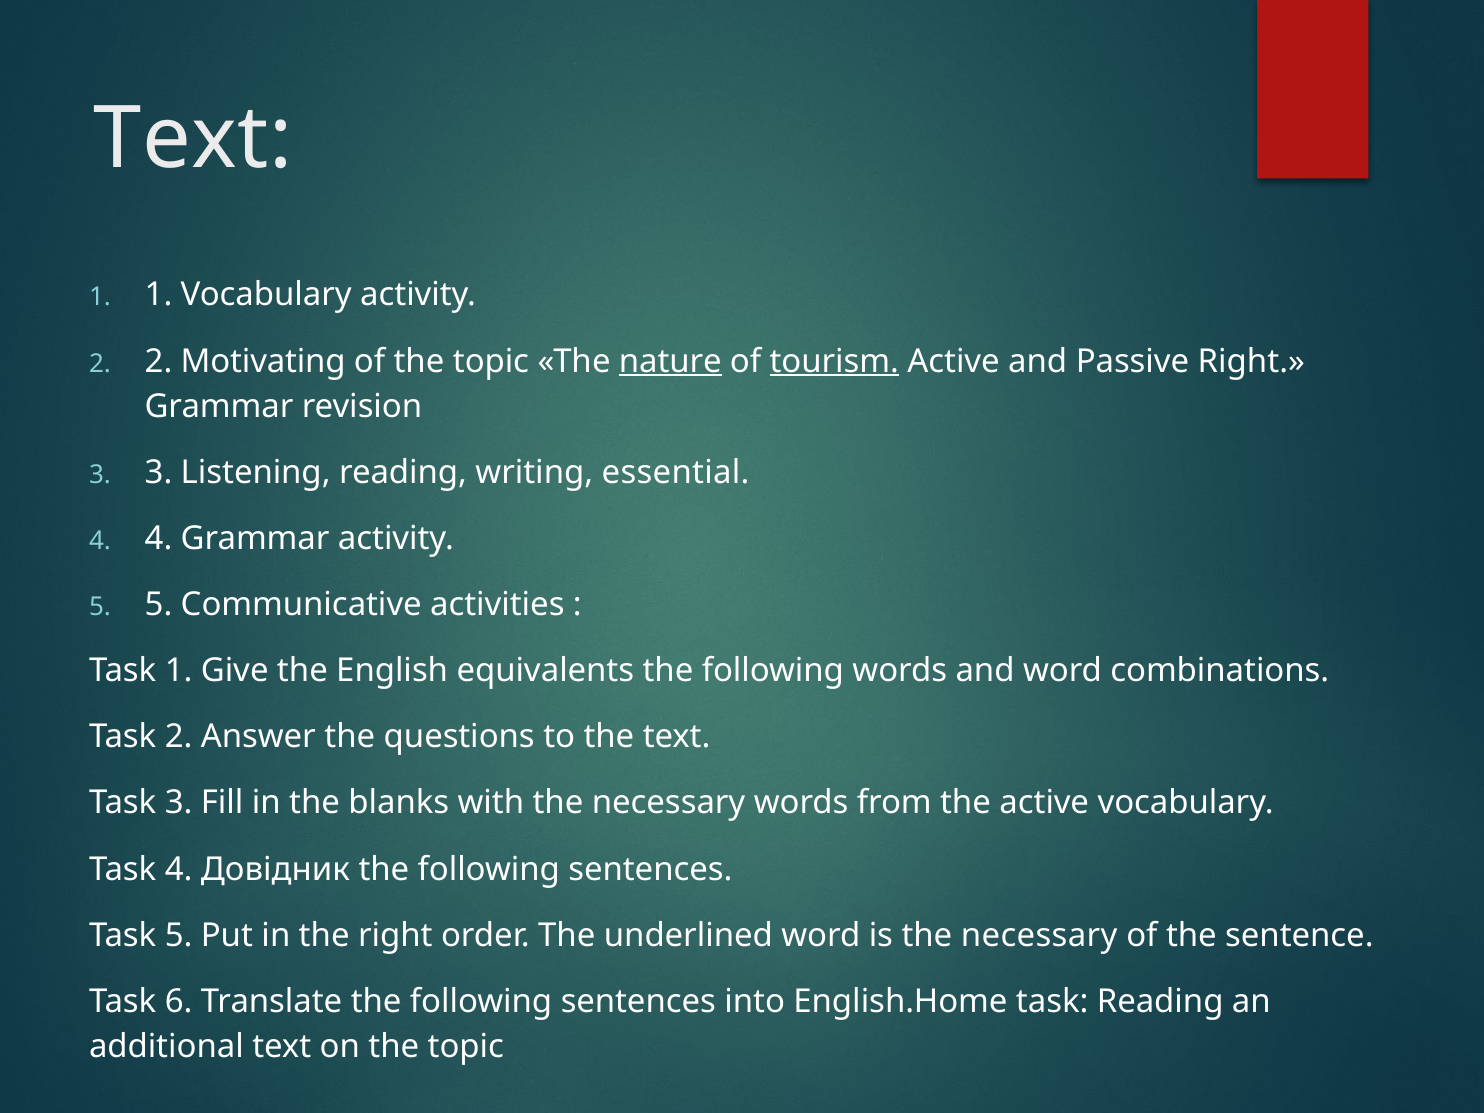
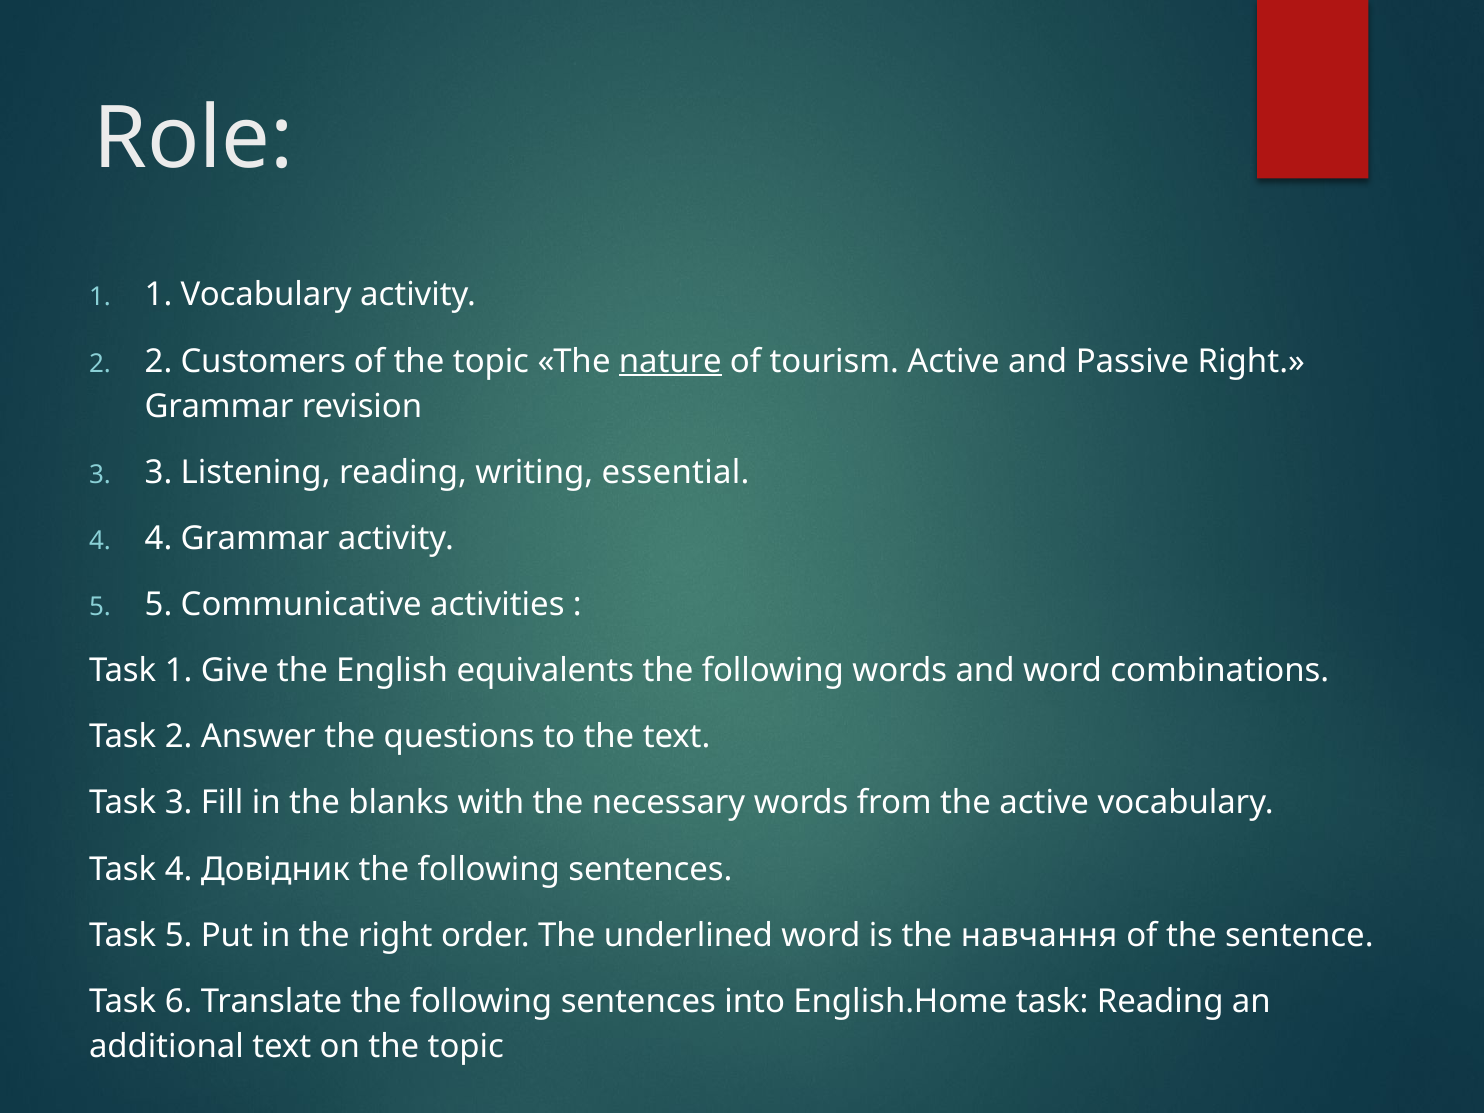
Text: Text -> Role (193, 139)
Motivating: Motivating -> Customers (263, 361)
tourism underline: present -> none (834, 361)
is the necessary: necessary -> навчання (1039, 935)
